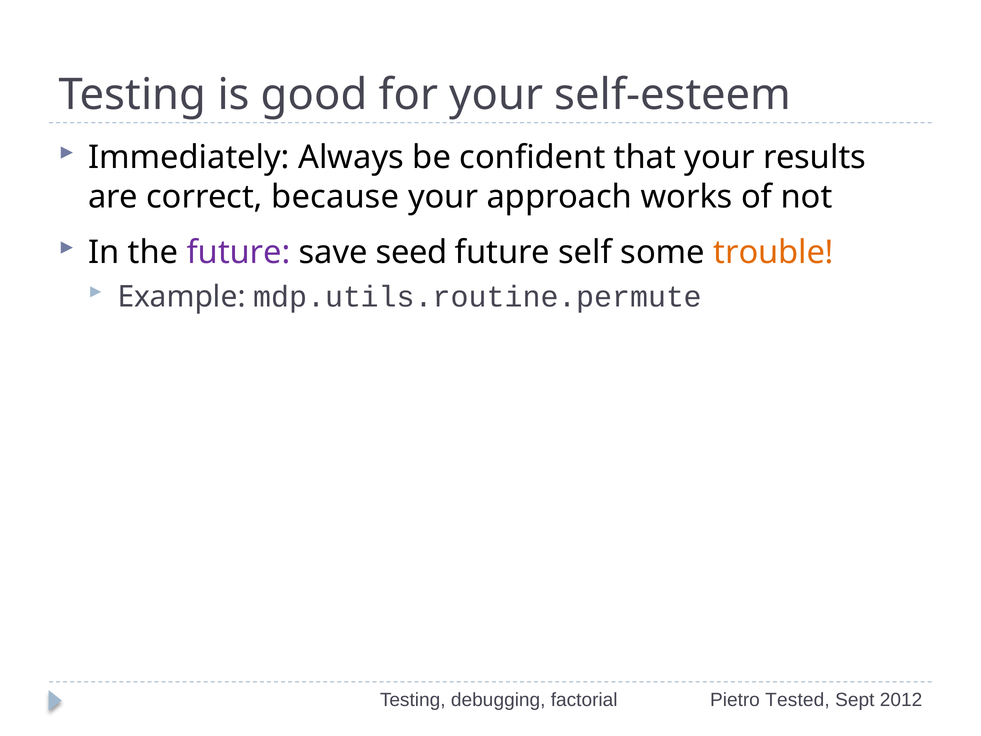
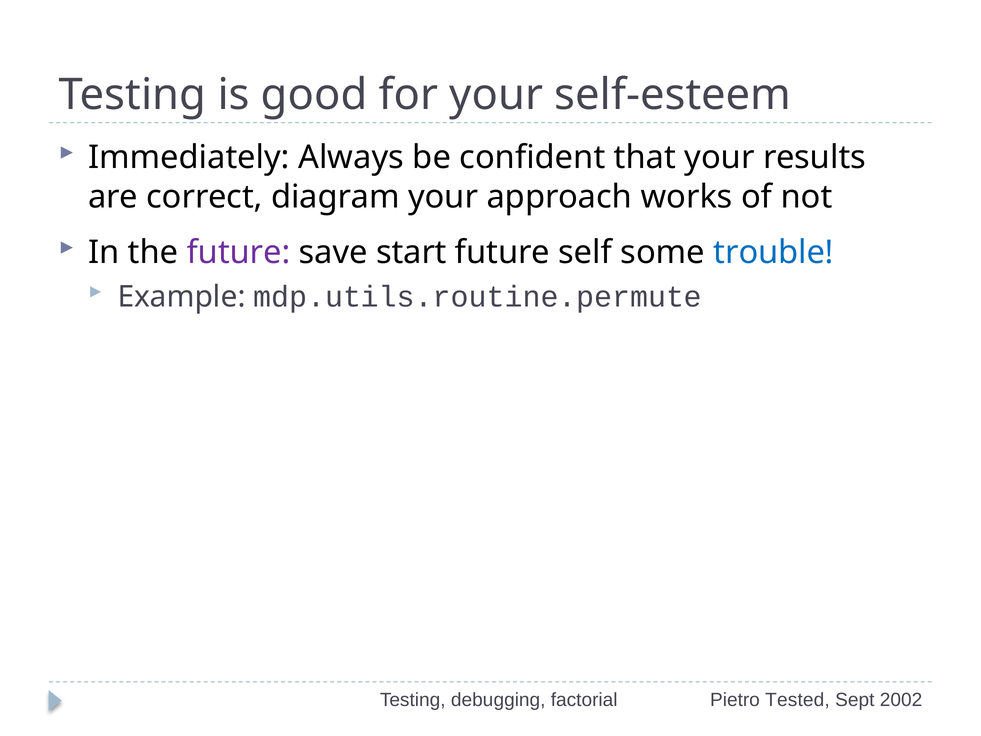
because: because -> diagram (335, 197)
seed: seed -> start (411, 252)
trouble colour: orange -> blue (774, 252)
2012: 2012 -> 2002 (901, 700)
